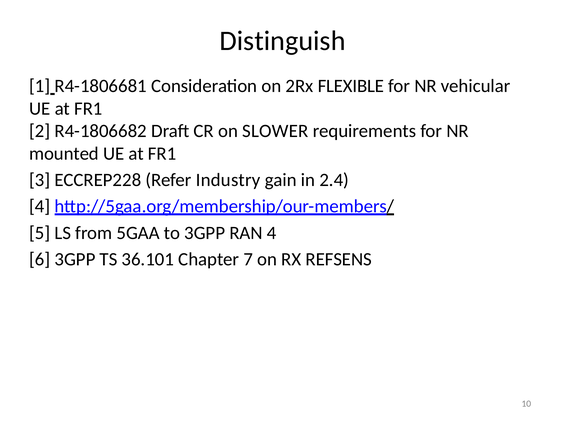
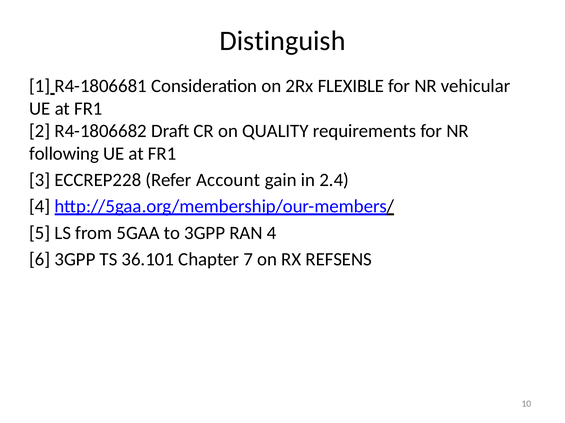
SLOWER: SLOWER -> QUALITY (275, 131)
mounted: mounted -> following (64, 154)
Industry: Industry -> Account (228, 180)
